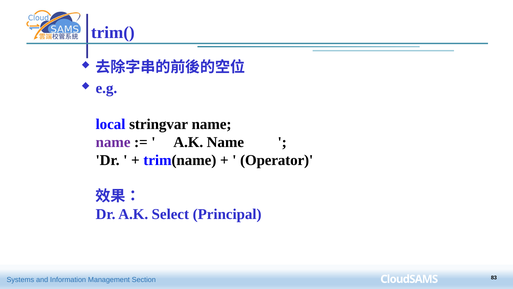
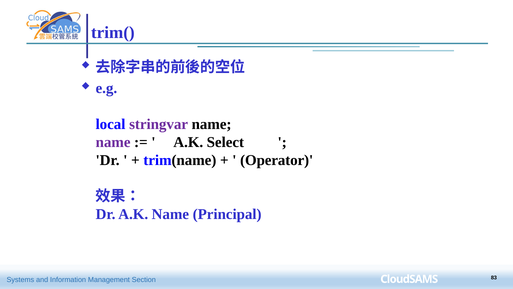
stringvar colour: black -> purple (159, 124)
A.K Name: Name -> Select (225, 142)
A.K Select: Select -> Name (170, 214)
